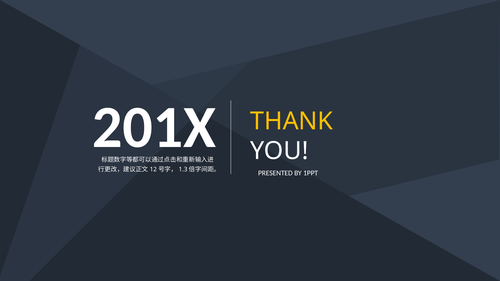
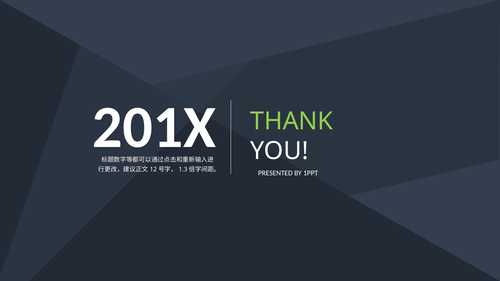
THANK colour: yellow -> light green (292, 121)
